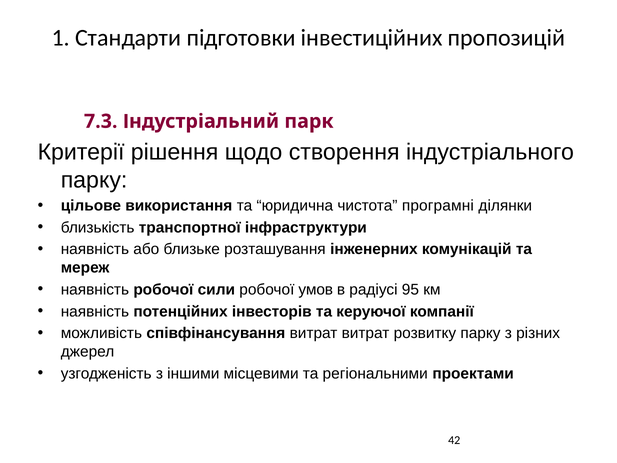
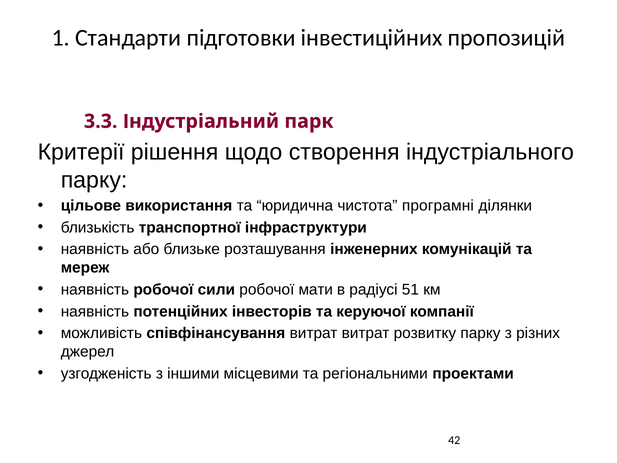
7.3: 7.3 -> 3.3 (101, 121)
умов: умов -> мати (316, 289)
95: 95 -> 51 (410, 289)
